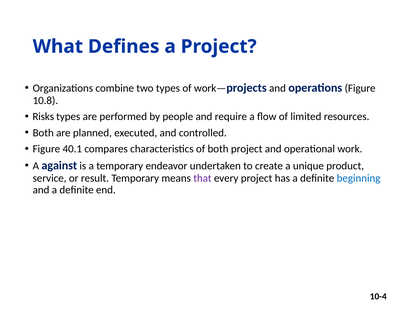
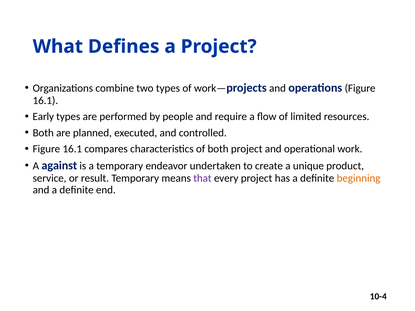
10.8: 10.8 -> 16.1 (45, 101)
Risks: Risks -> Early (43, 117)
40.1: 40.1 -> 16.1 (72, 149)
beginning colour: blue -> orange (359, 178)
